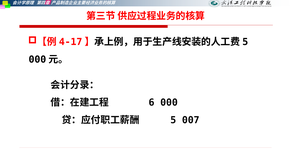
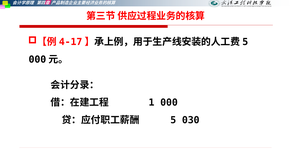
6: 6 -> 1 (152, 102)
007: 007 -> 030 (191, 120)
